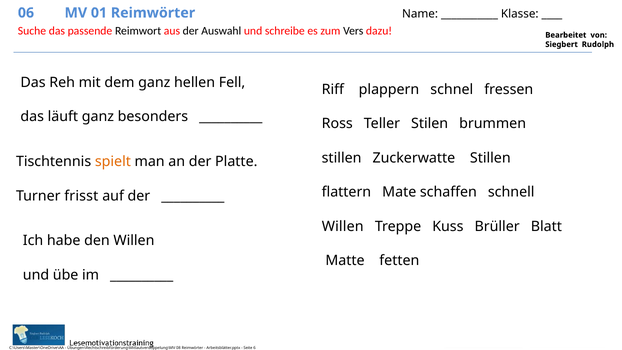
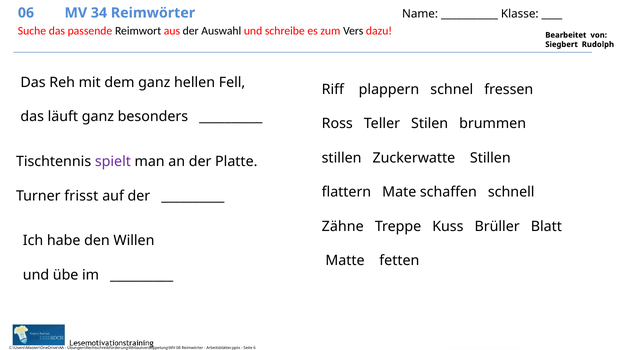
01: 01 -> 34 (99, 13)
spielt colour: orange -> purple (113, 162)
Willen: Willen -> Zähne (343, 226)
